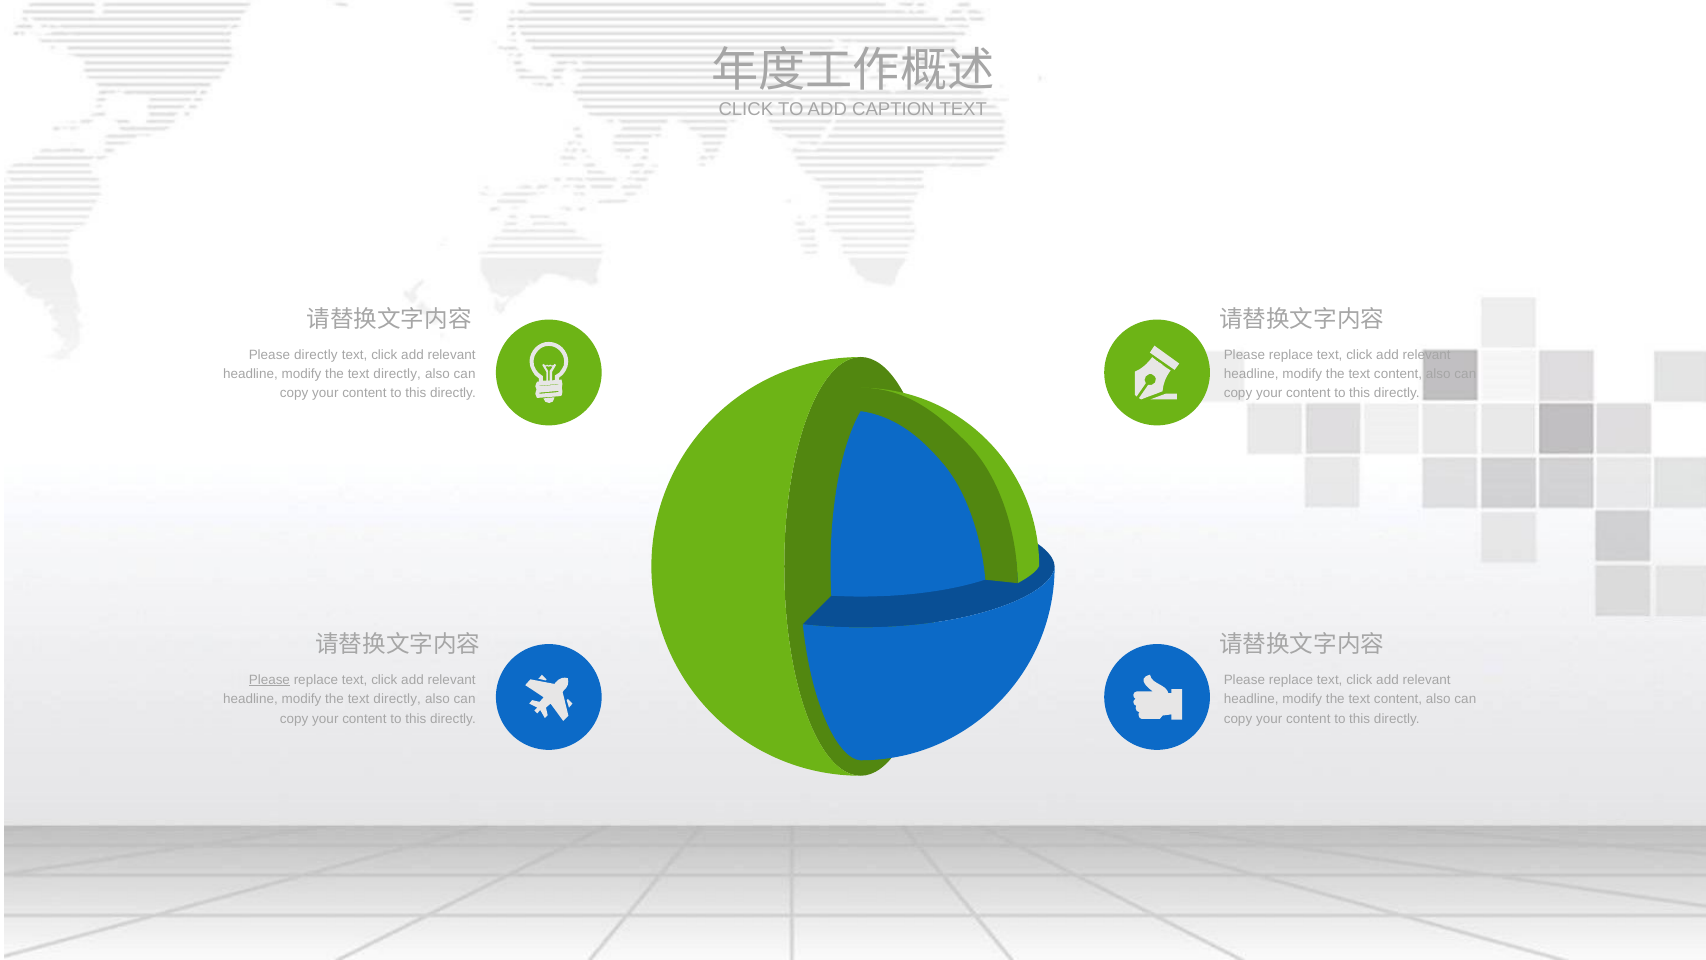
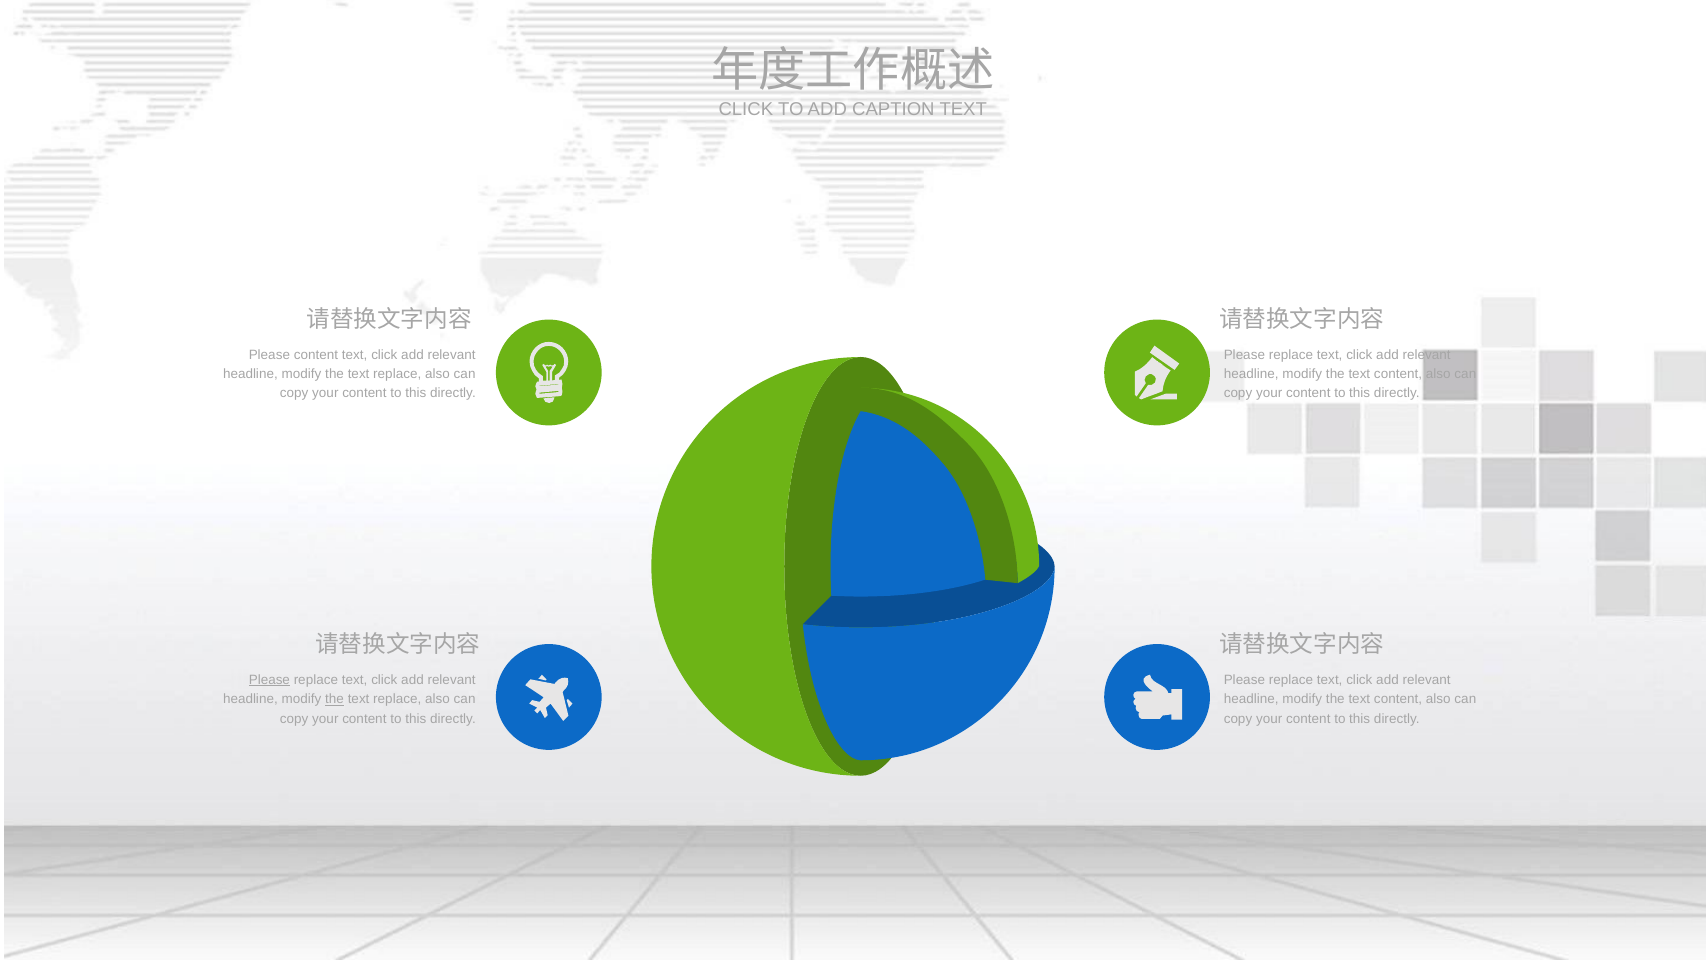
Please directly: directly -> content (316, 355)
directly: directly -> replace (397, 374)
the underline: none -> present (335, 699)
directly: directly -> replace (397, 699)
